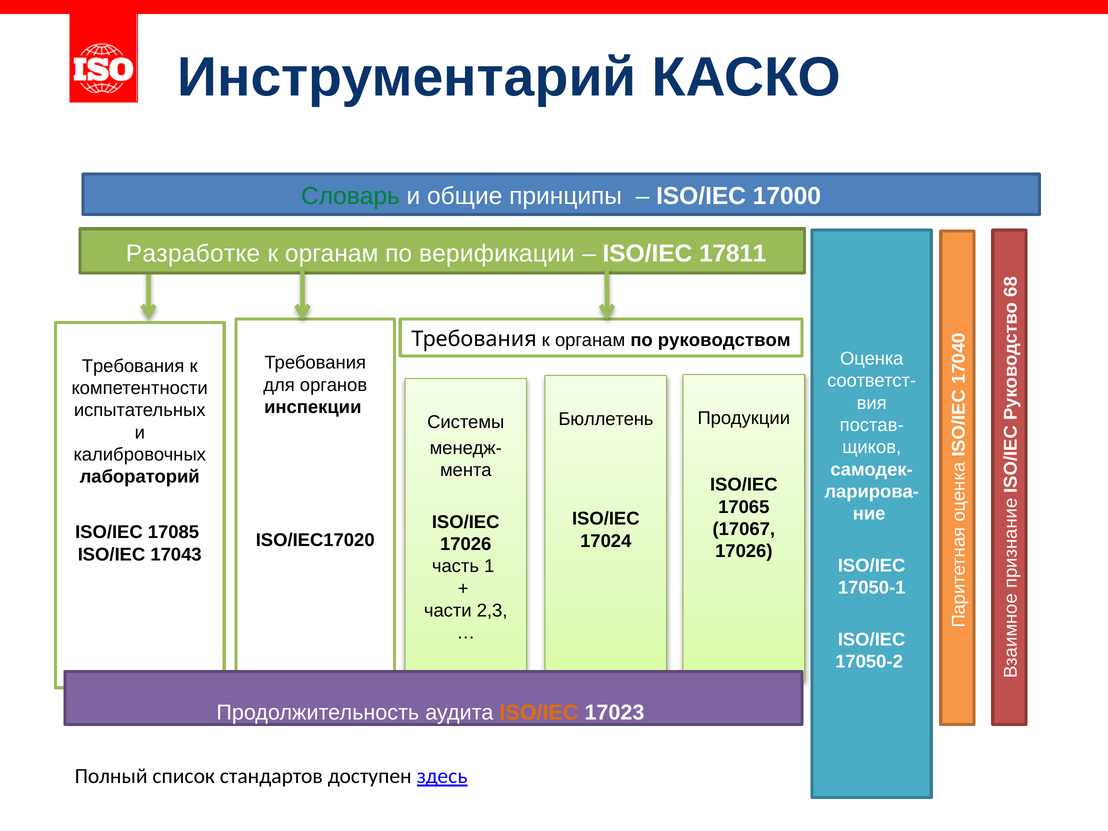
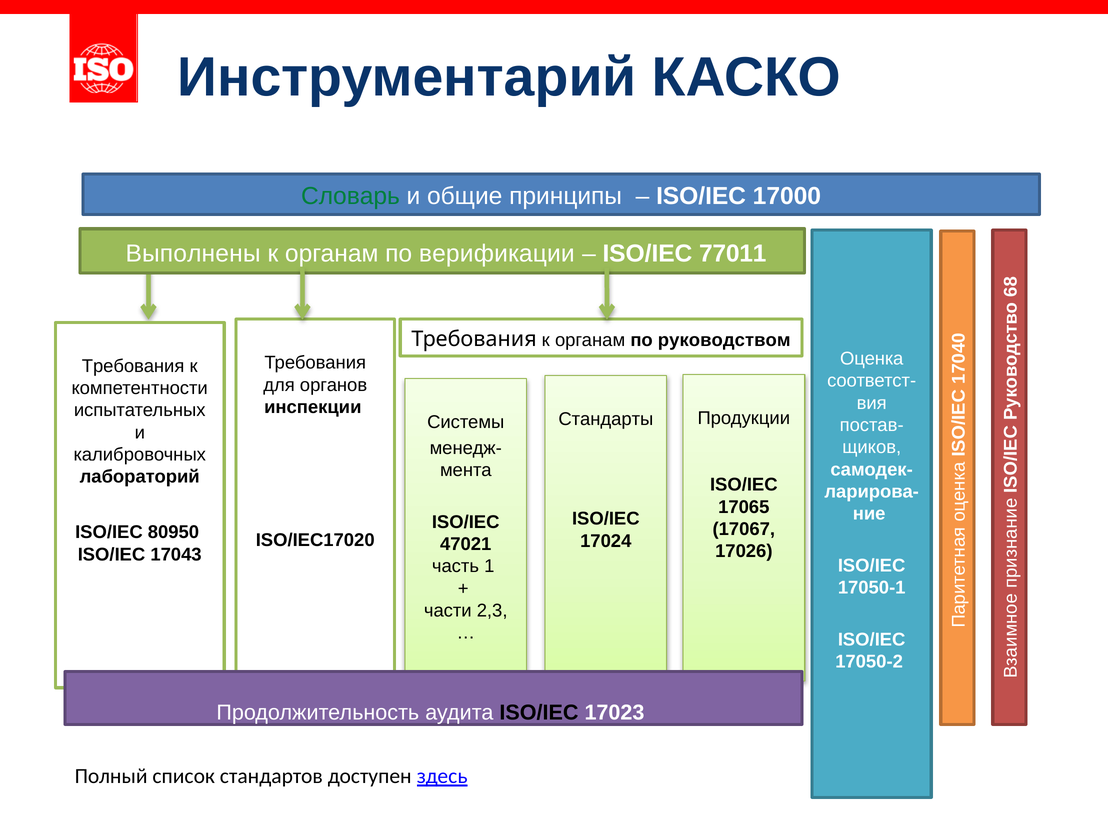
Разработке: Разработке -> Выполнены (193, 254)
17811: 17811 -> 77011 (733, 254)
Бюллетень: Бюллетень -> Стандарты (606, 419)
17085: 17085 -> 80950 (173, 532)
17026: 17026 -> 47021 (466, 544)
ISO/IEC colour: orange -> black (539, 712)
